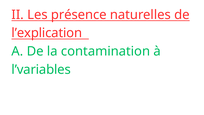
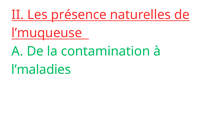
l’explication: l’explication -> l’muqueuse (47, 33)
l’variables: l’variables -> l’maladies (41, 69)
